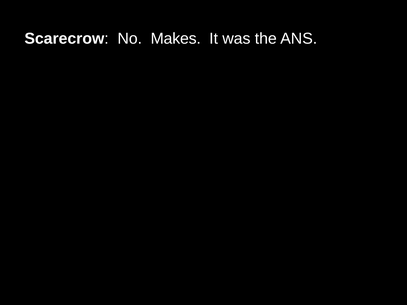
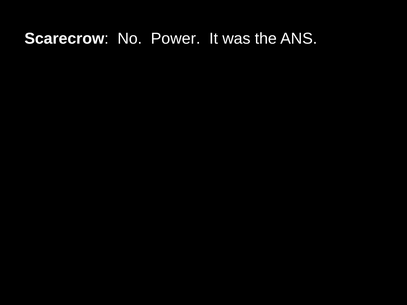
Makes: Makes -> Power (176, 39)
